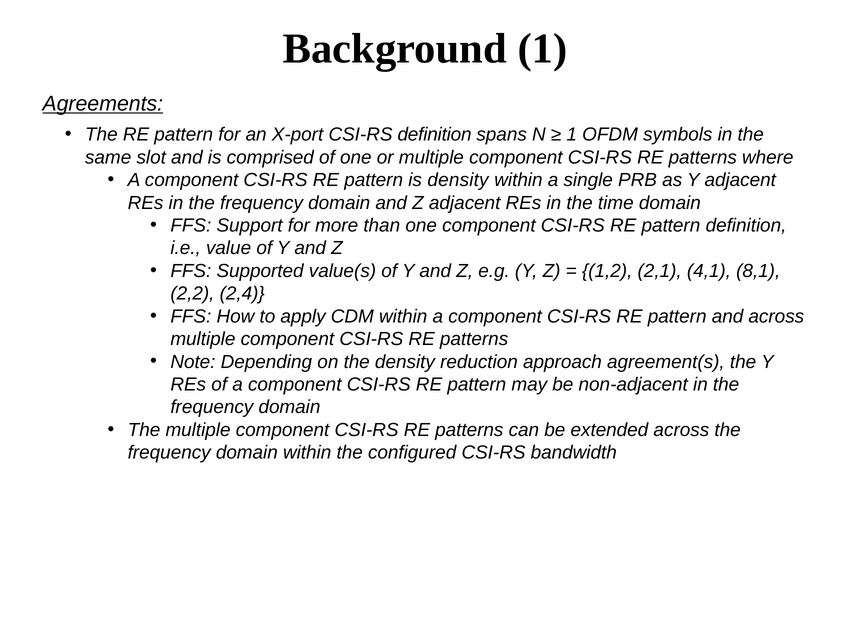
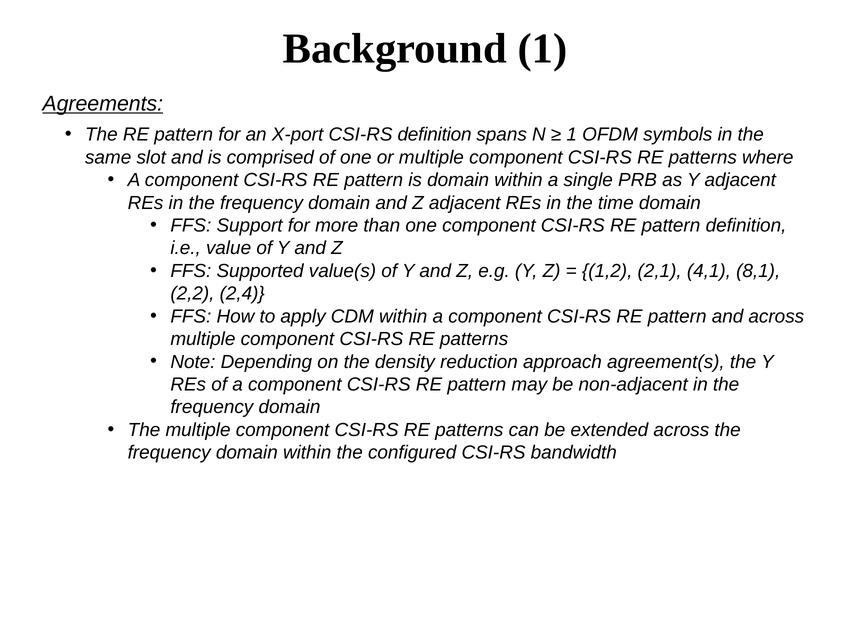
is density: density -> domain (458, 180)
